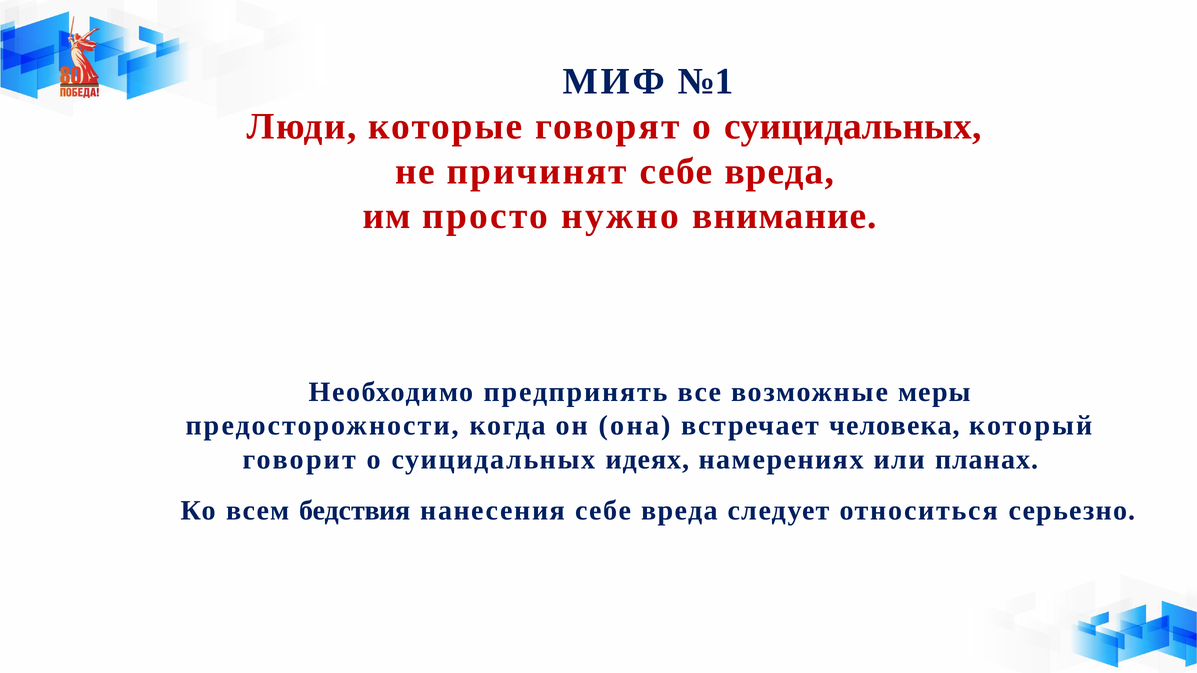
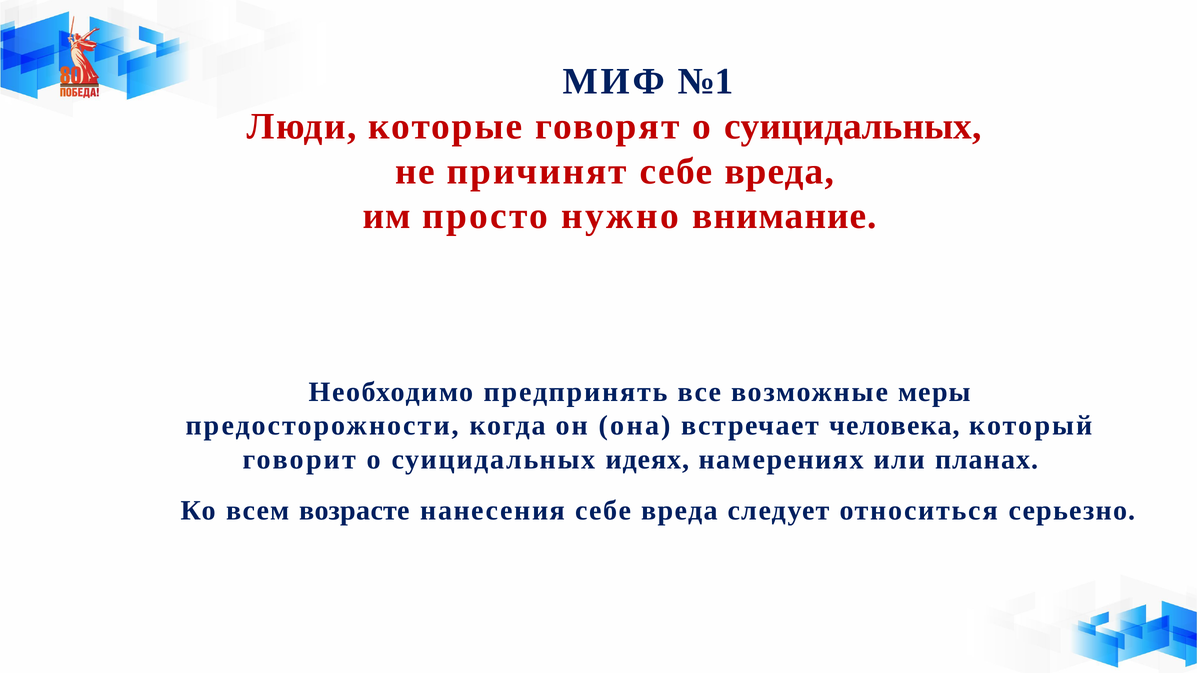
бедствия: бедствия -> возрасте (354, 511)
